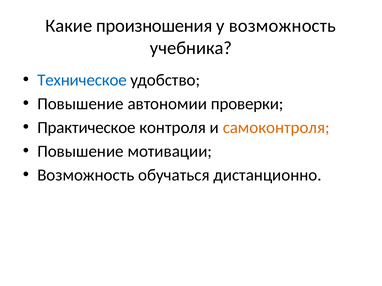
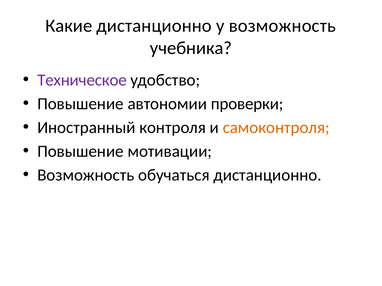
Какие произношения: произношения -> дистанционно (154, 26)
Техническое colour: blue -> purple (82, 80)
Практическое: Практическое -> Иностранный (86, 128)
